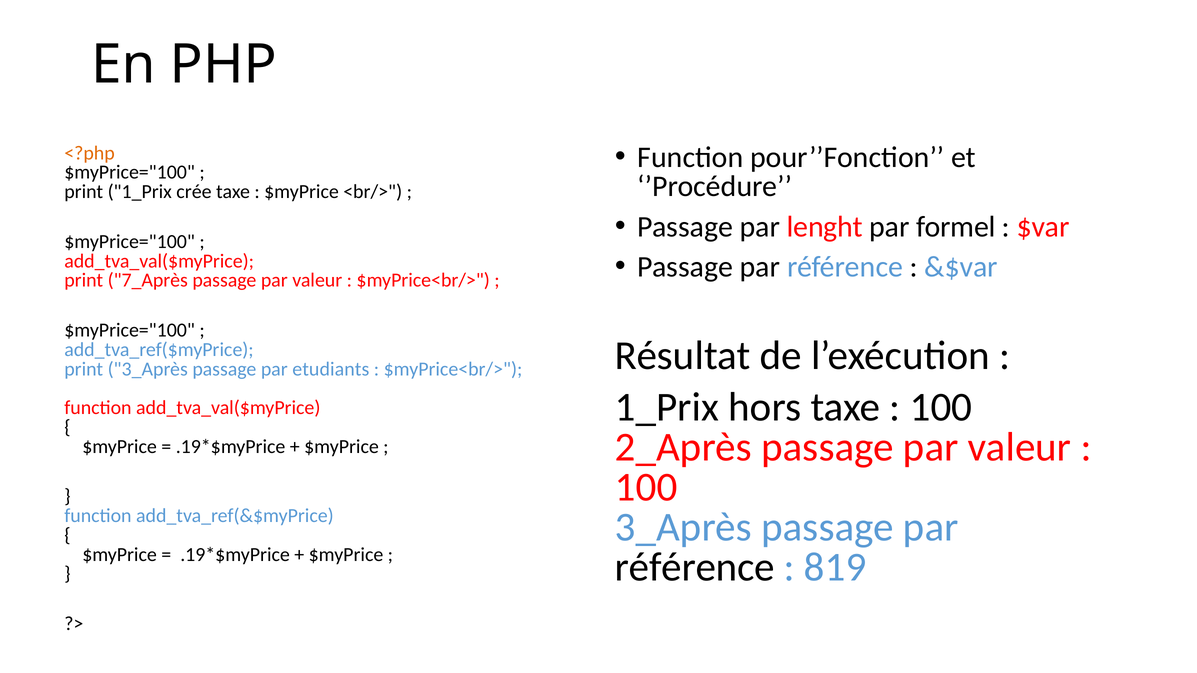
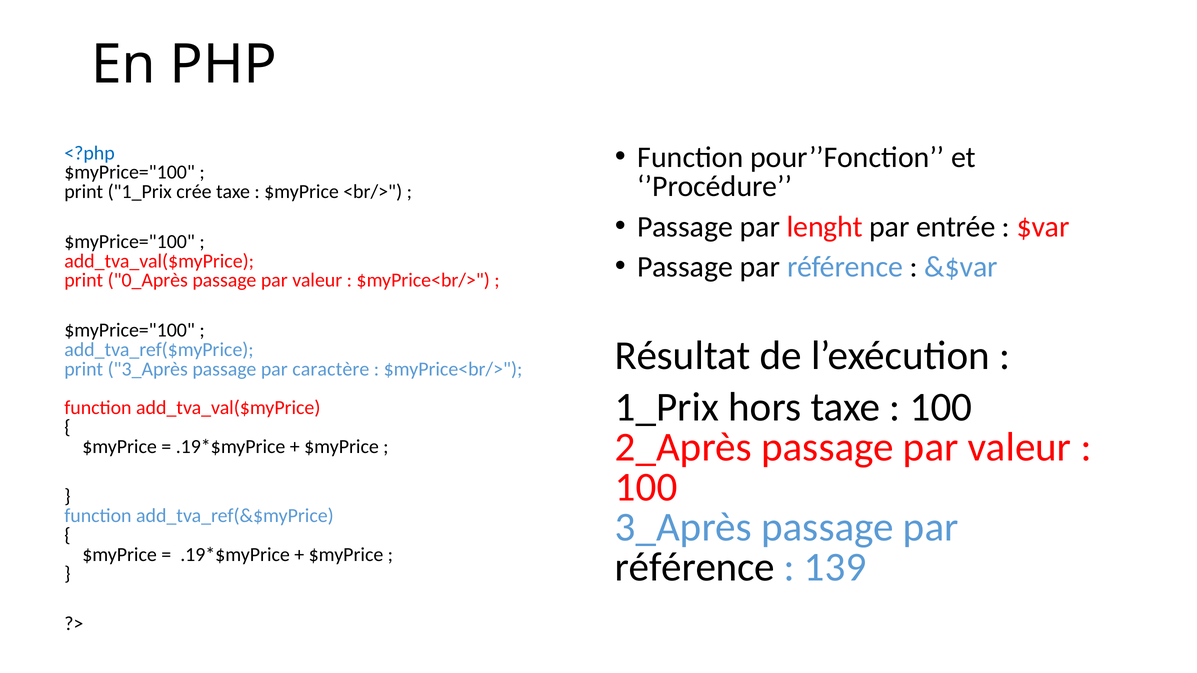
<?php colour: orange -> blue (90, 153)
formel: formel -> entrée (956, 227)
7_Après: 7_Après -> 0_Après (148, 280)
etudiants: etudiants -> caractère (331, 369)
819: 819 -> 139 (835, 567)
